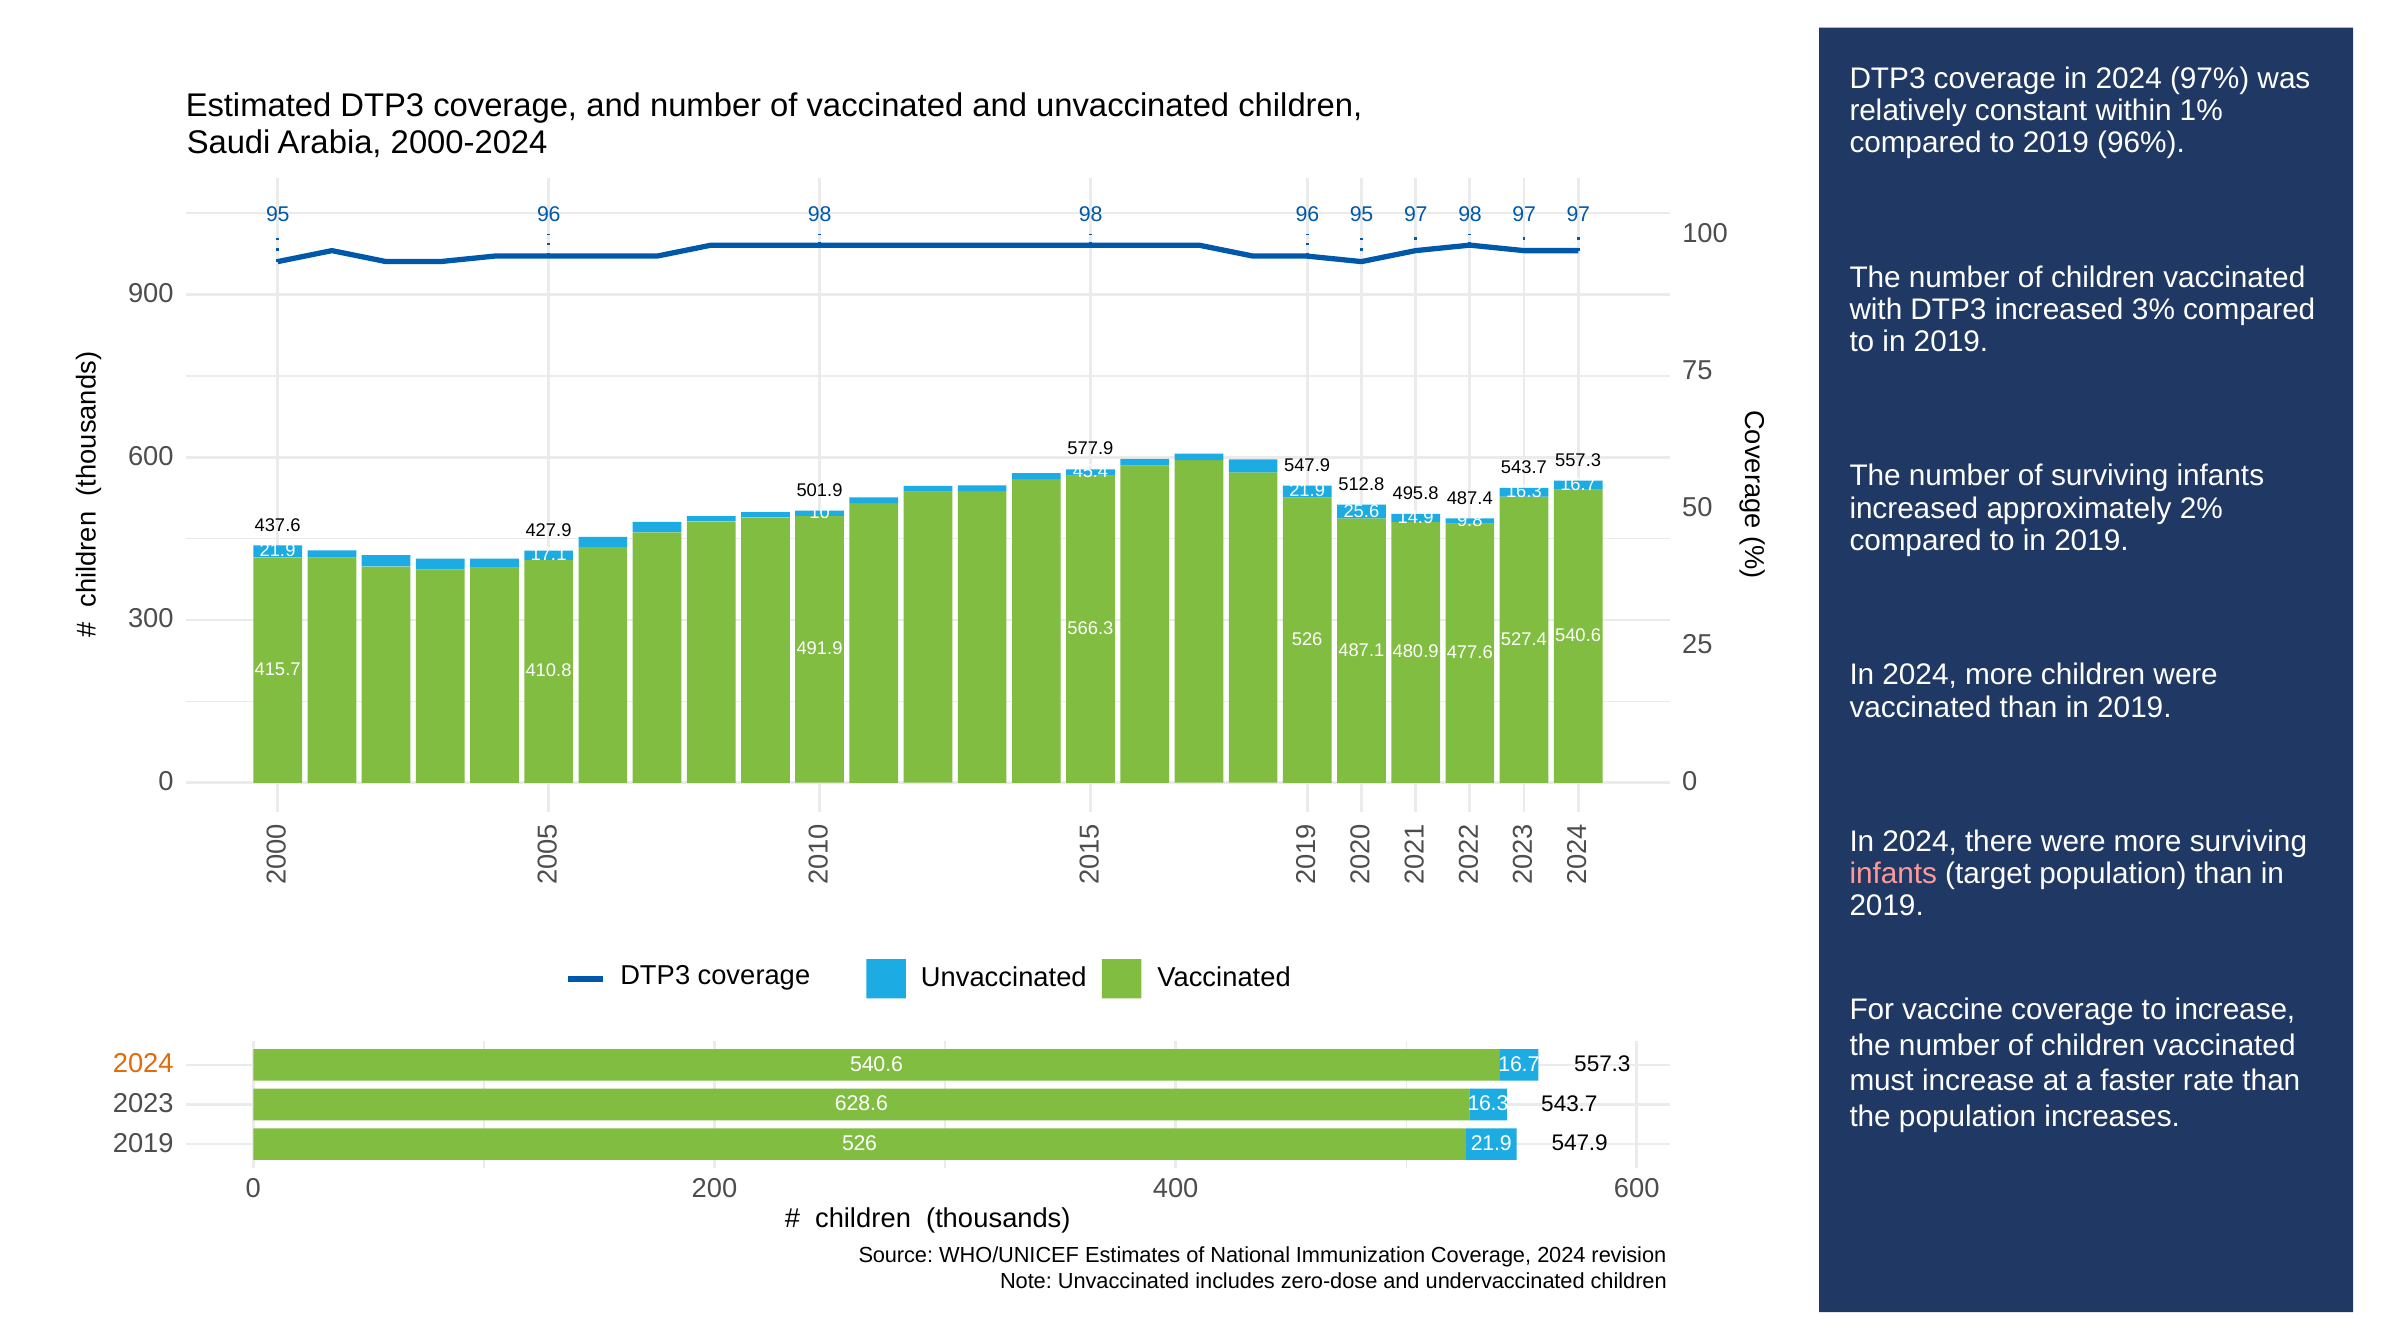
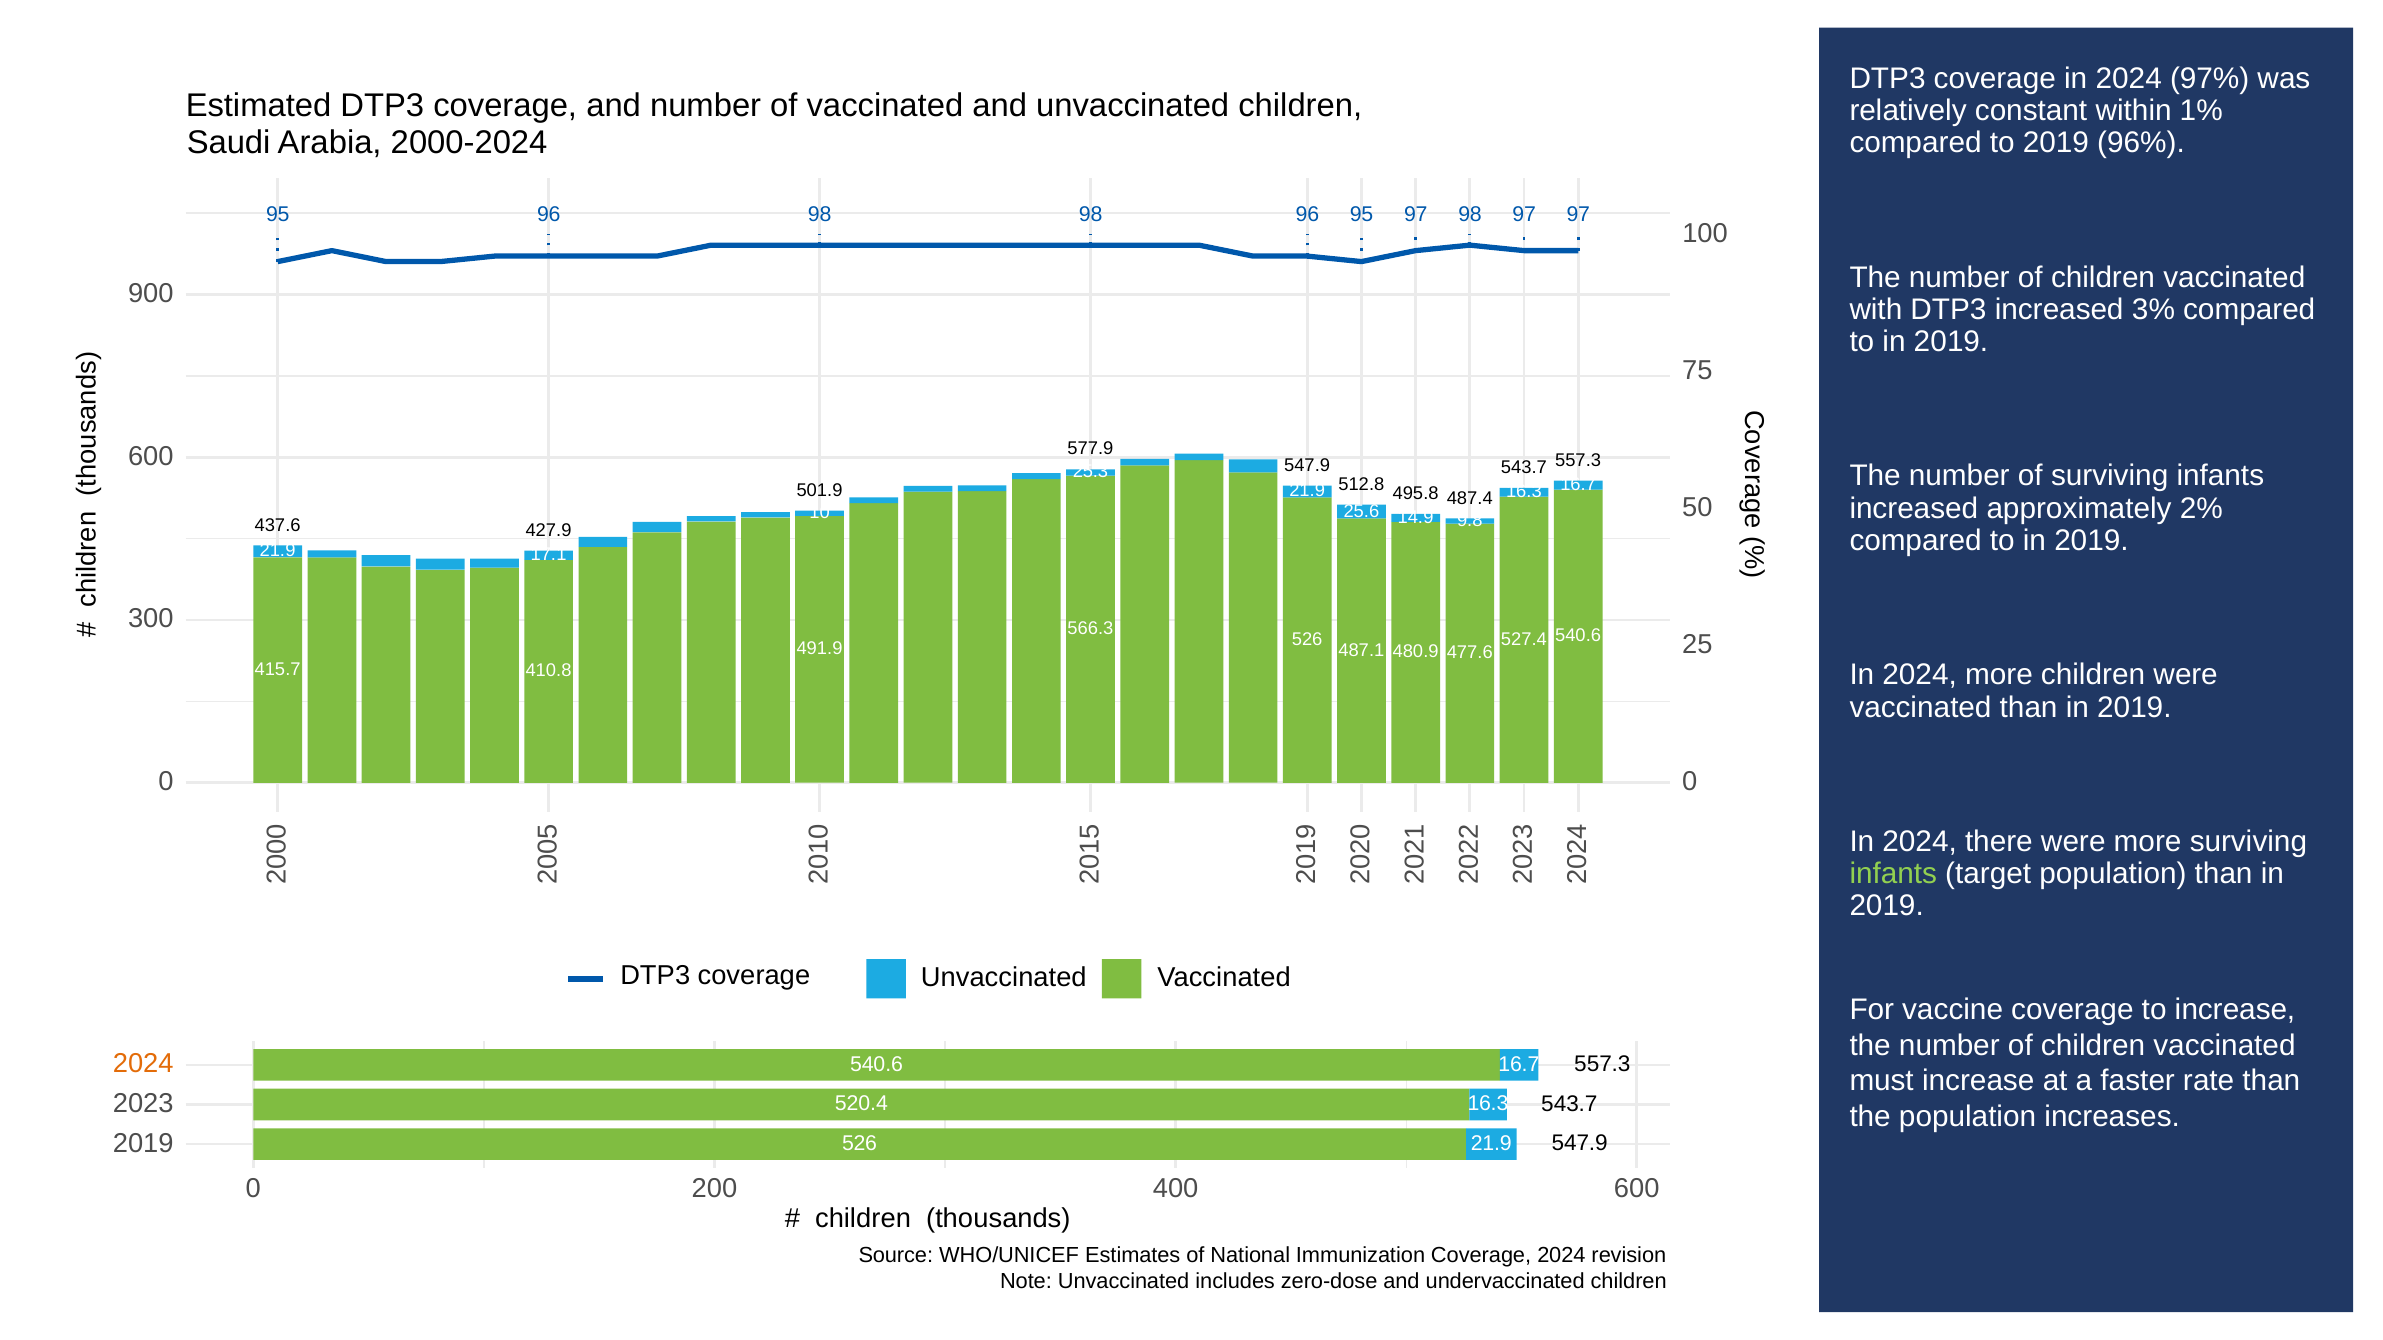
45.4: 45.4 -> 25.3 (1090, 472)
infants colour: pink -> light green (1893, 874)
628.6: 628.6 -> 520.4 (861, 1104)
